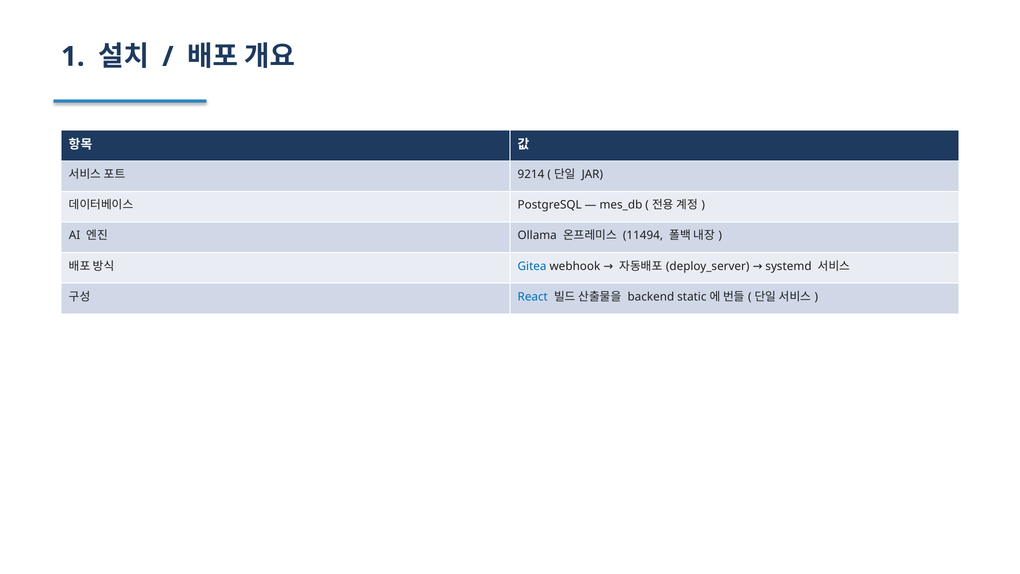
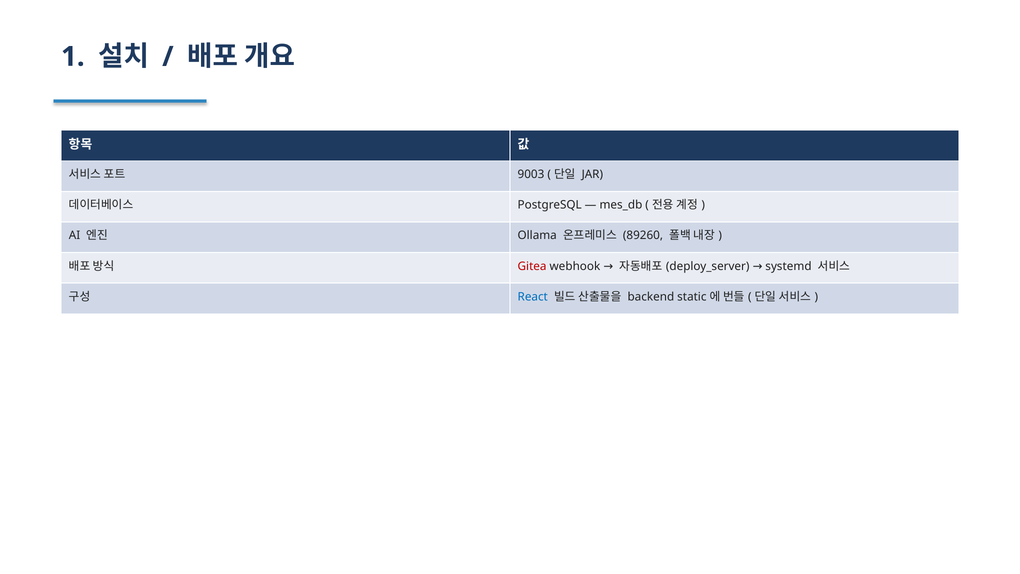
9214: 9214 -> 9003 (531, 174)
11494: 11494 -> 89260 (643, 235)
Gitea colour: blue -> red (532, 266)
